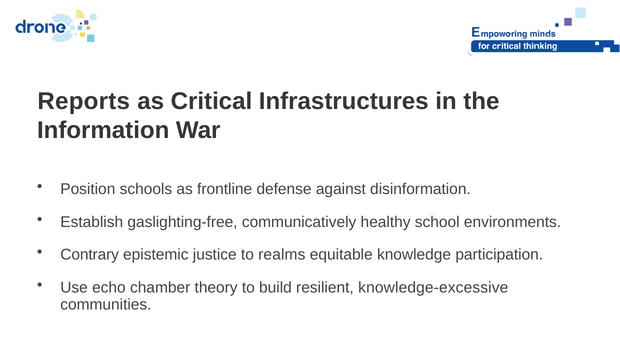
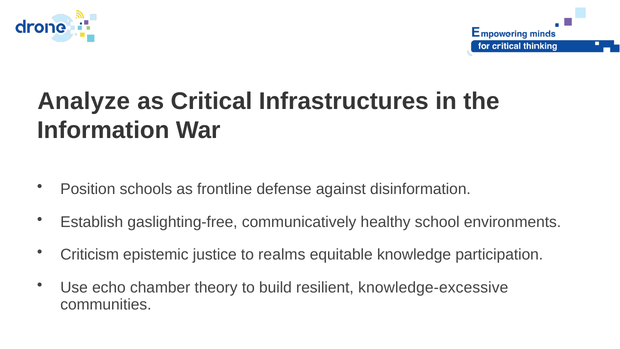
Reports: Reports -> Analyze (84, 101)
Contrary: Contrary -> Criticism (90, 255)
